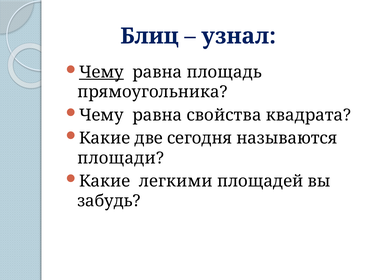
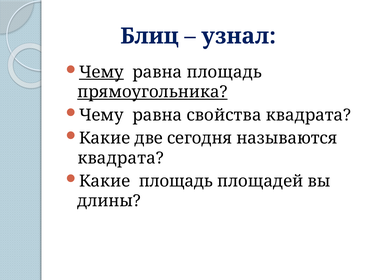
прямоугольника underline: none -> present (152, 92)
площади: площади -> квадрата (121, 158)
Какие легкими: легкими -> площадь (176, 181)
забудь: забудь -> длины (109, 201)
